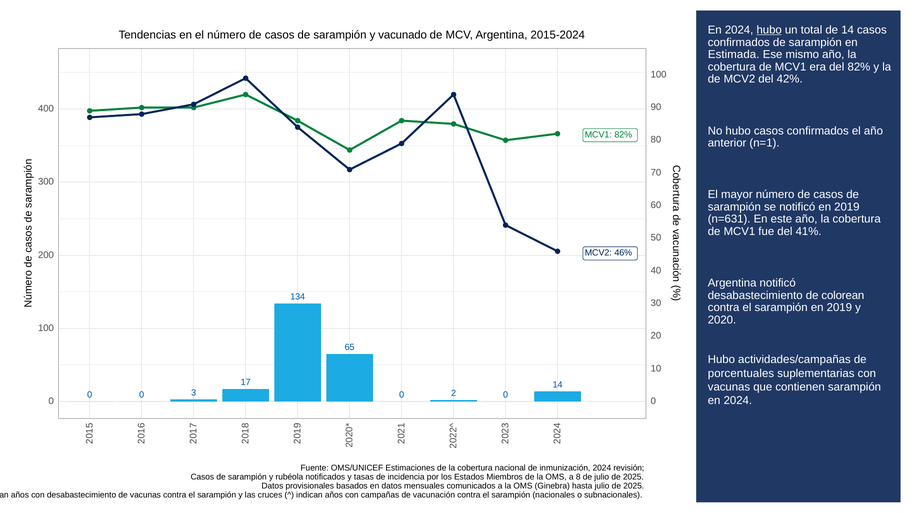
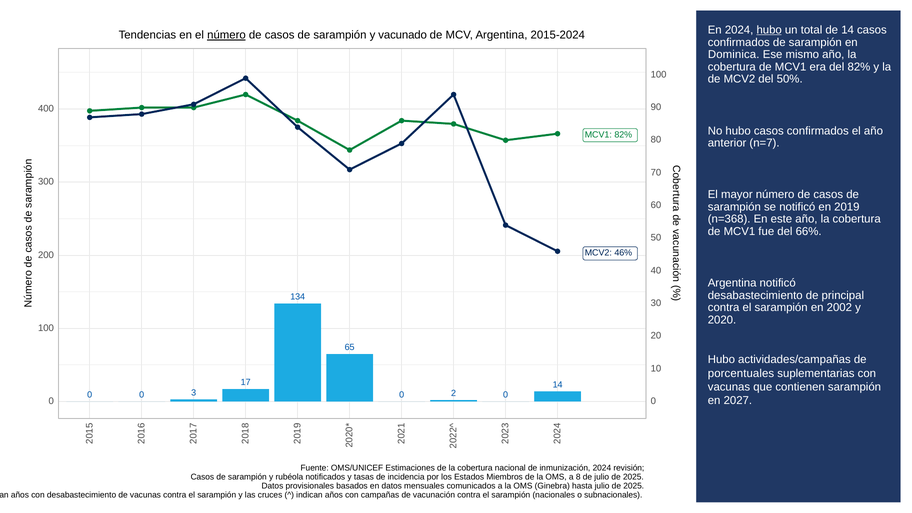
número underline: none -> present (226, 35)
Estimada: Estimada -> Dominica (734, 55)
42%: 42% -> 50% (790, 79)
n=1: n=1 -> n=7 (765, 143)
n=631: n=631 -> n=368 (729, 219)
41%: 41% -> 66% (809, 232)
colorean: colorean -> principal (843, 295)
sarampión en 2019: 2019 -> 2002 (839, 308)
2024: 2024 -> 2027 (738, 401)
